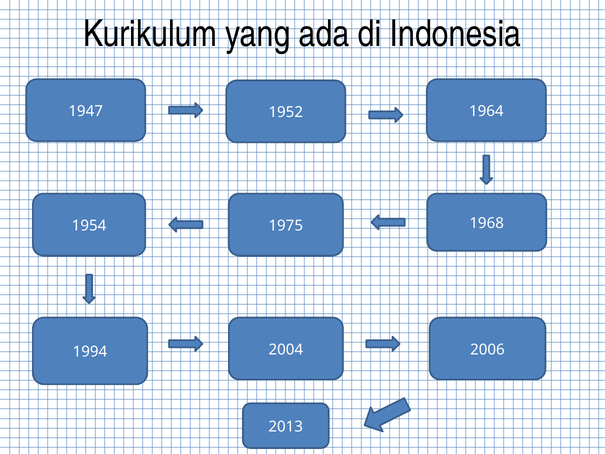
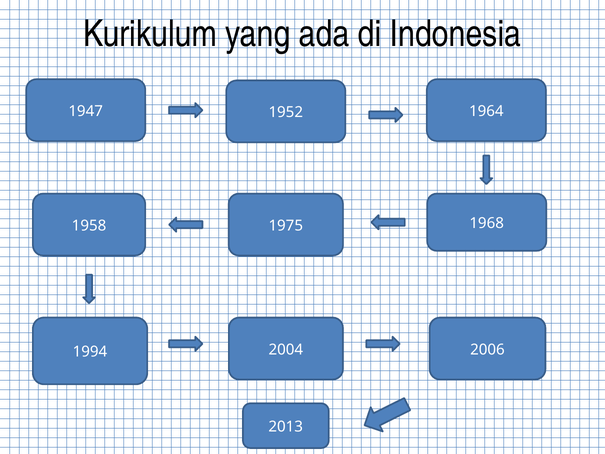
1954: 1954 -> 1958 (89, 226)
